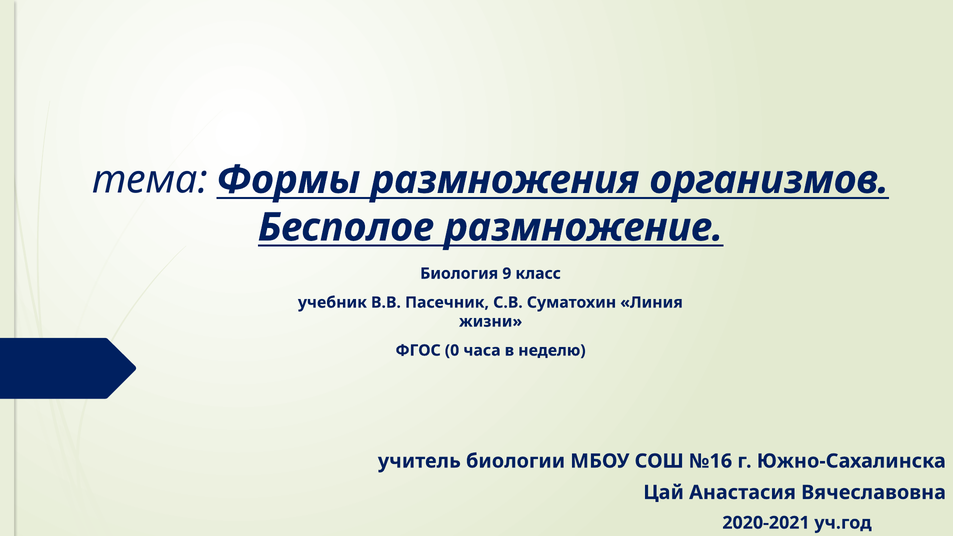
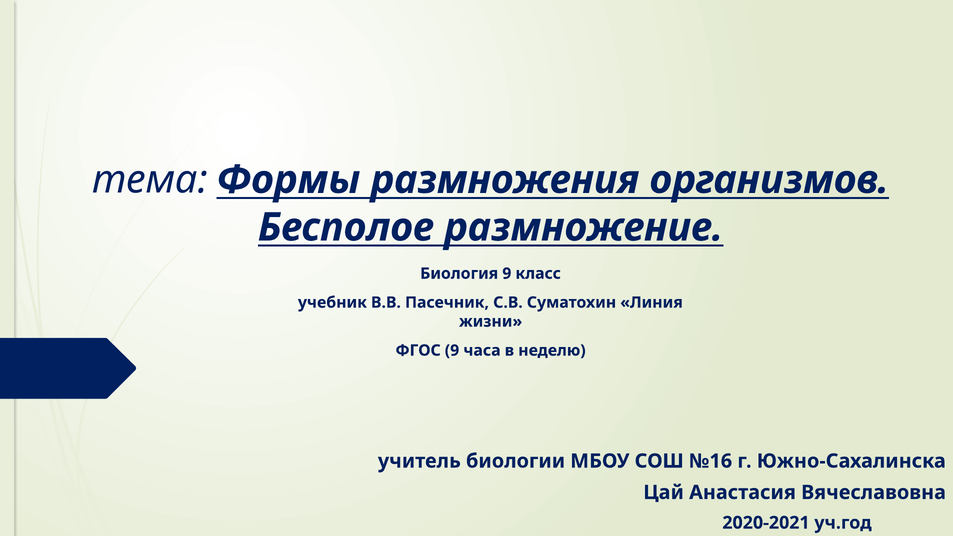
ФГОС 0: 0 -> 9 (452, 351)
